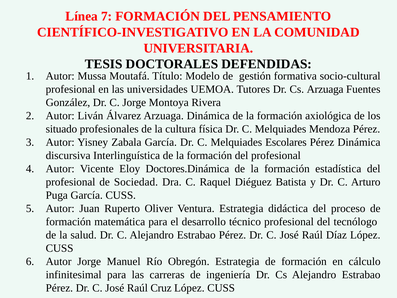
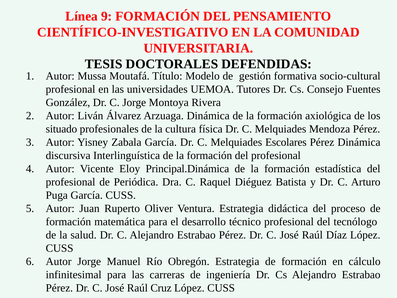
7: 7 -> 9 (107, 16)
Cs Arzuaga: Arzuaga -> Consejo (325, 89)
Doctores.Dinámica: Doctores.Dinámica -> Principal.Dinámica (187, 169)
Sociedad: Sociedad -> Periódica (136, 182)
